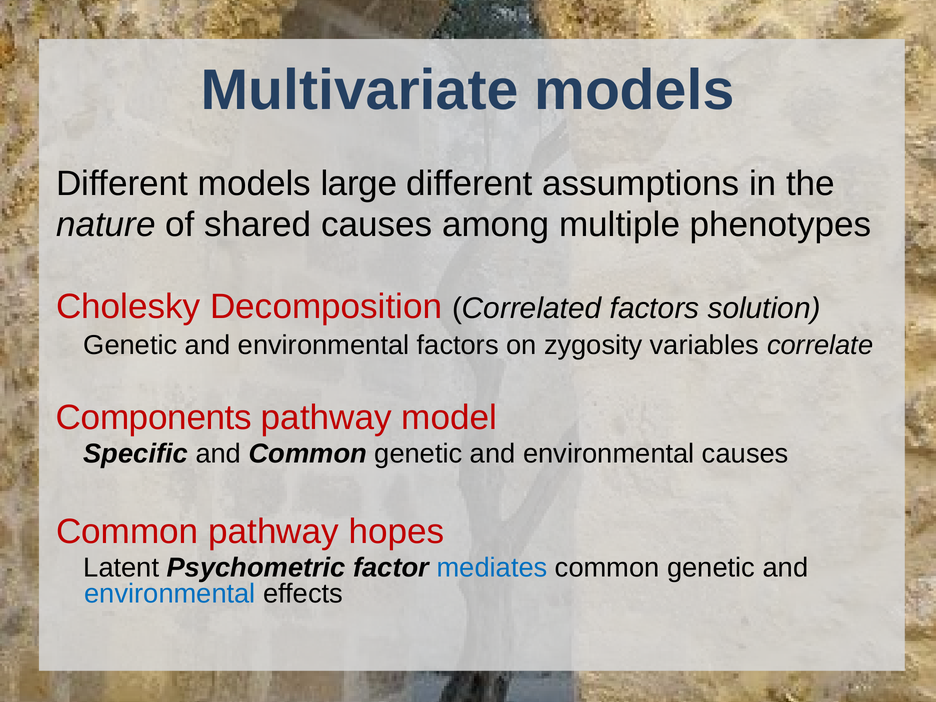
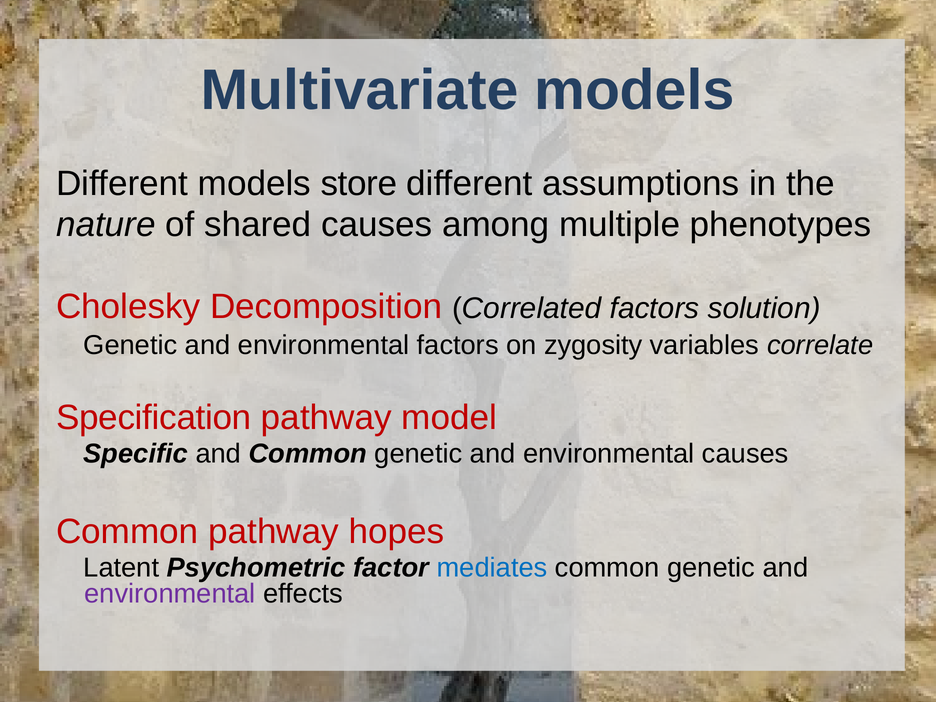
large: large -> store (359, 184)
Components: Components -> Specification (154, 418)
environmental colour: blue -> purple (170, 594)
